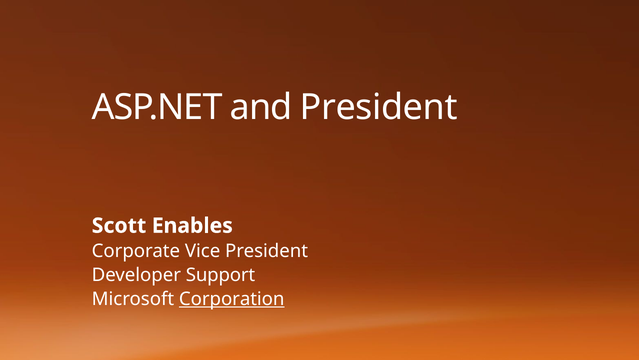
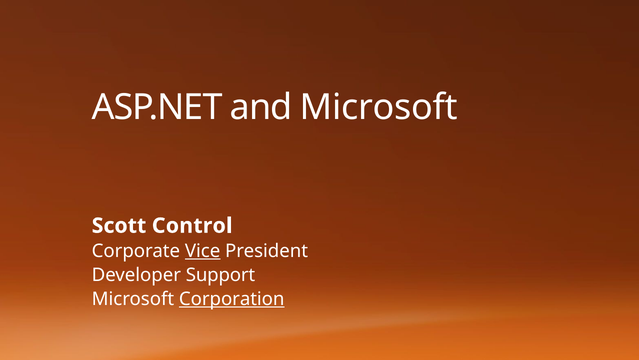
and President: President -> Microsoft (379, 107)
Enables: Enables -> Control (192, 225)
Vice underline: none -> present (203, 251)
